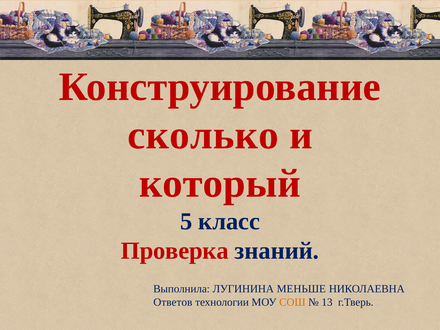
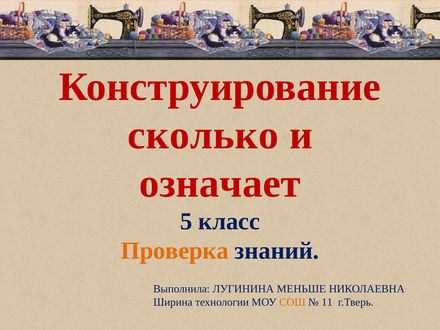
который: который -> означает (220, 184)
Проверка colour: red -> orange (175, 251)
Ответов: Ответов -> Ширина (173, 302)
13: 13 -> 11 (327, 302)
